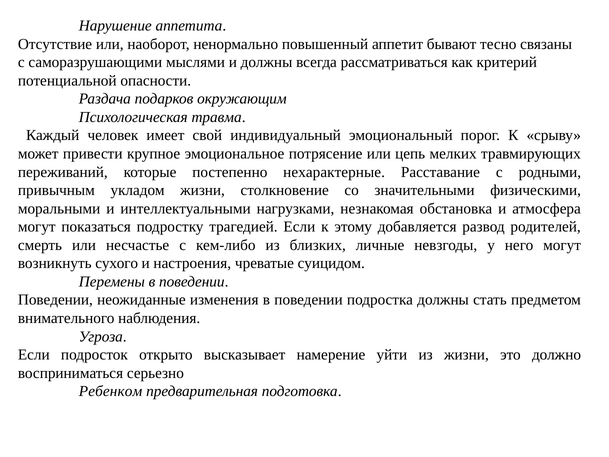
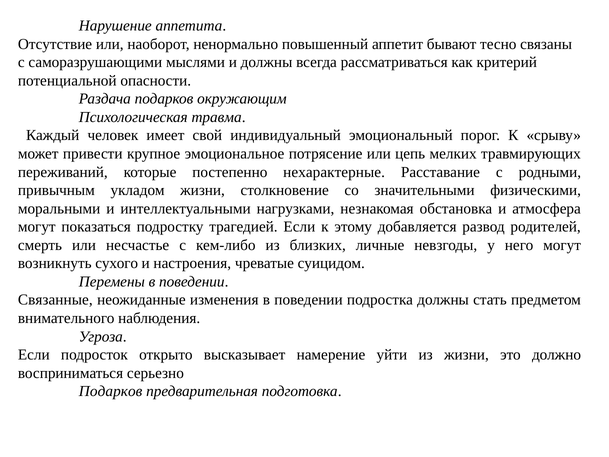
Поведении: Поведении -> Связанные (55, 300)
Ребенком: Ребенком -> Подарков (111, 391)
